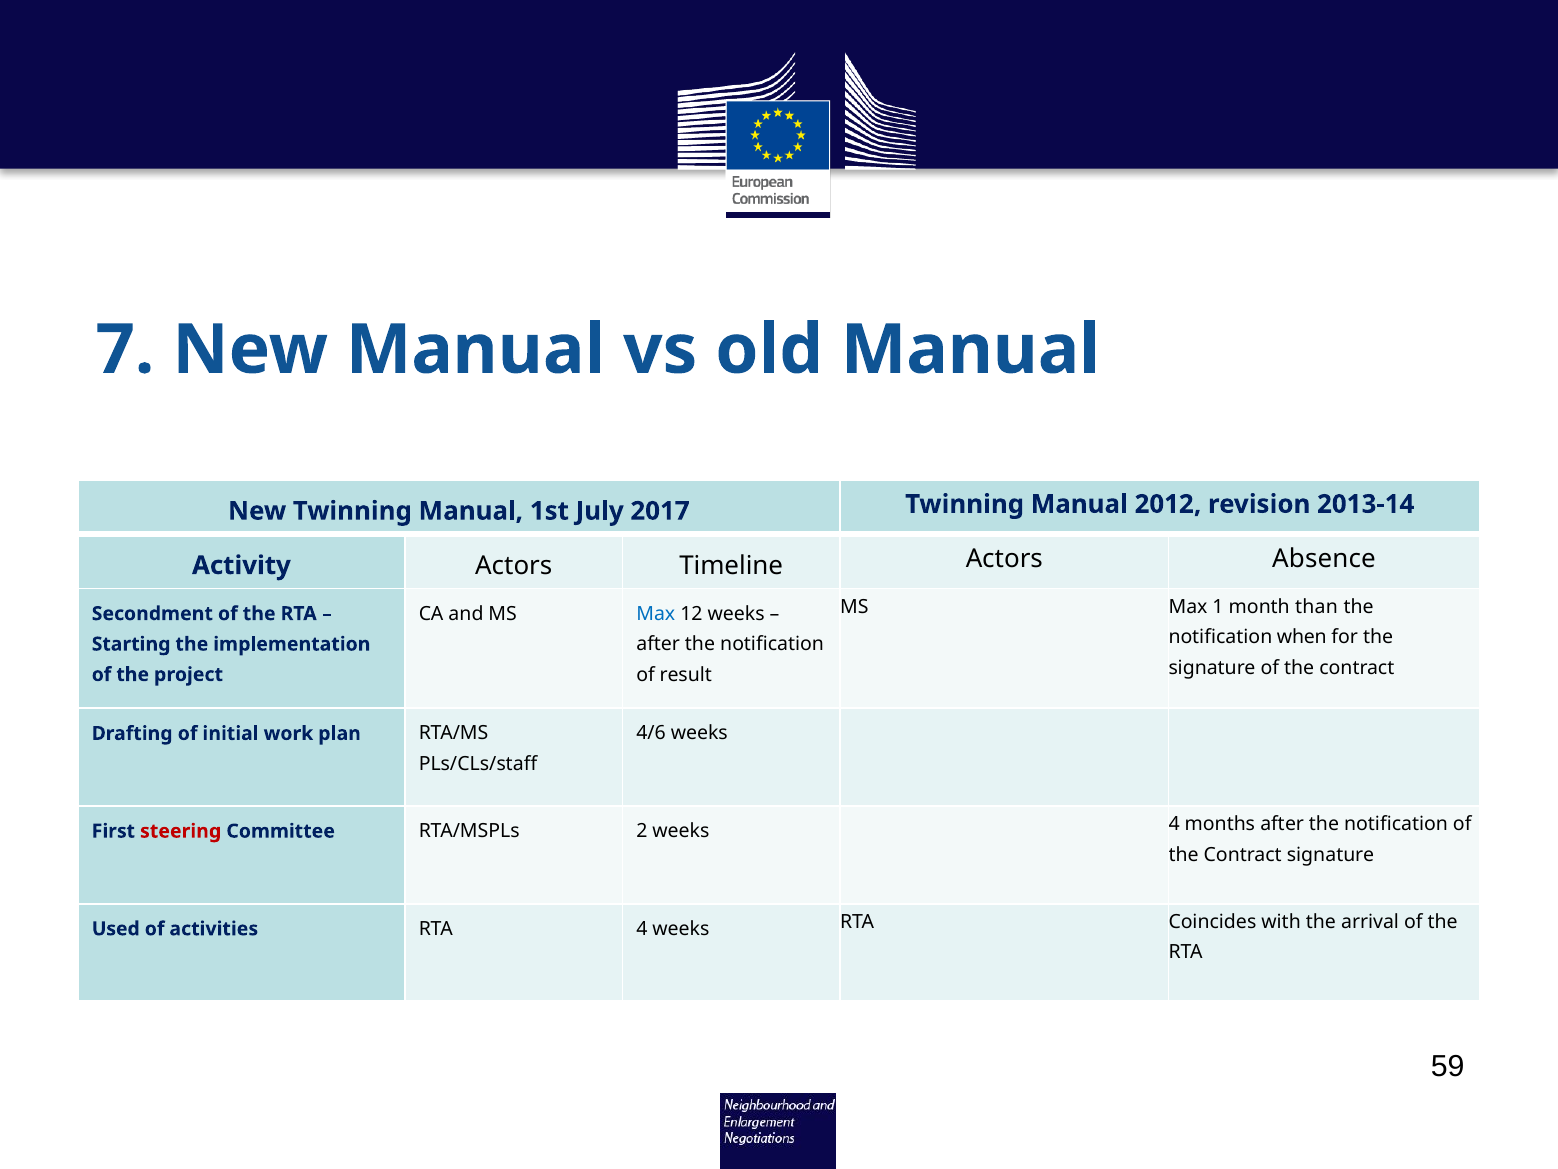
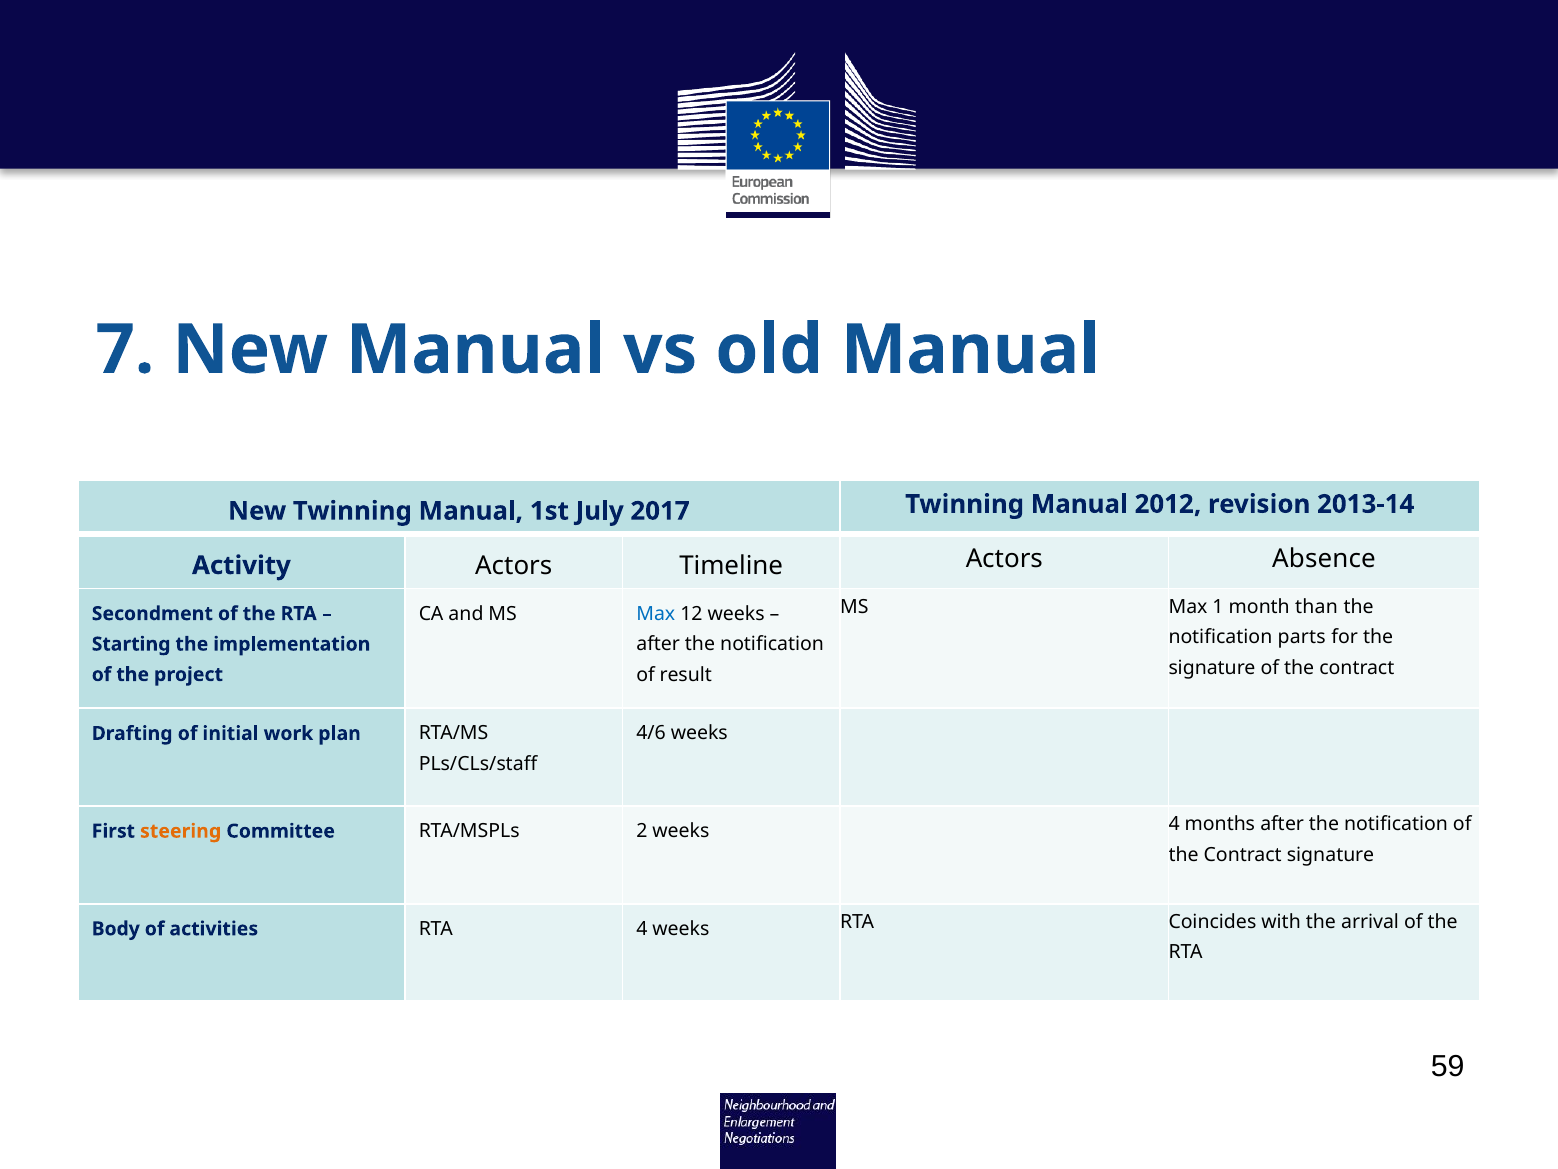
when: when -> parts (1302, 637)
steering colour: red -> orange (181, 831)
Used: Used -> Body (116, 928)
